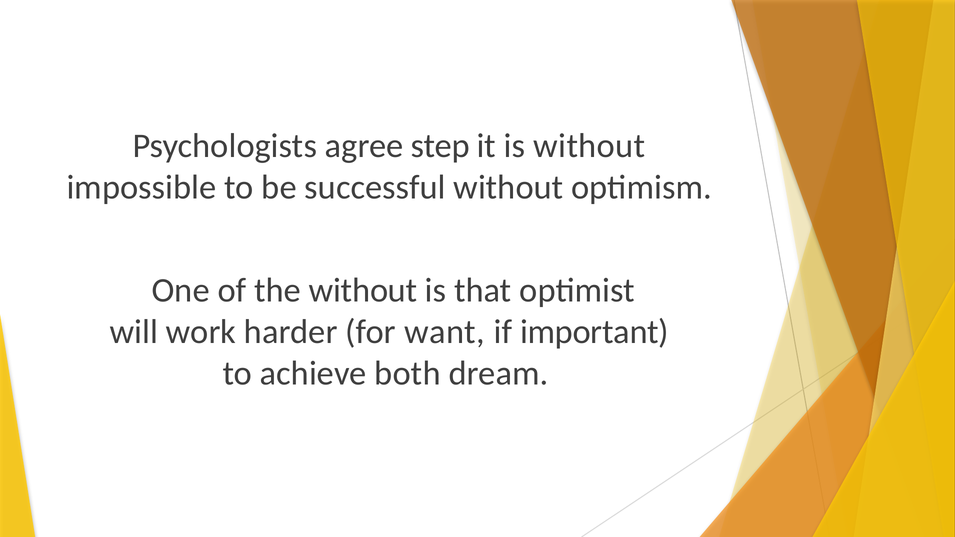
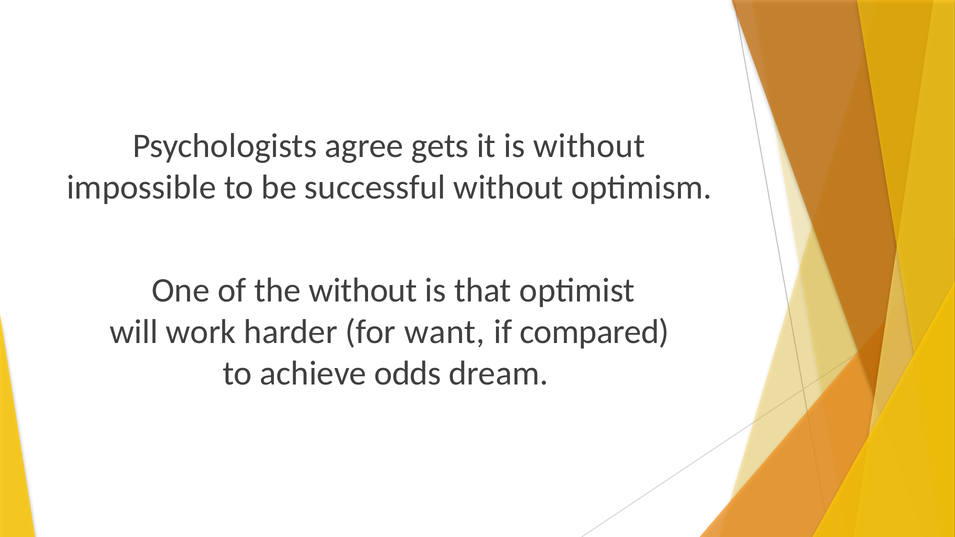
step: step -> gets (440, 146)
important: important -> compared (594, 332)
both: both -> odds (408, 373)
